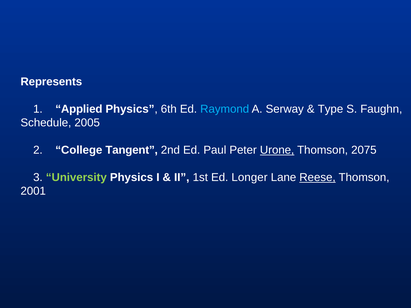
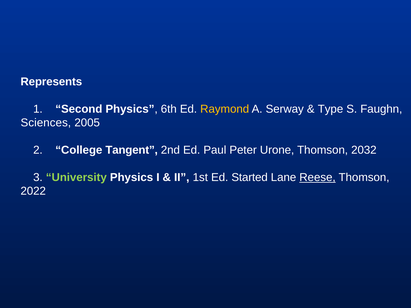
Applied: Applied -> Second (79, 109)
Raymond colour: light blue -> yellow (225, 109)
Schedule: Schedule -> Sciences (46, 123)
Urone underline: present -> none (277, 150)
2075: 2075 -> 2032 (364, 150)
Longer: Longer -> Started (250, 178)
2001: 2001 -> 2022 (33, 191)
